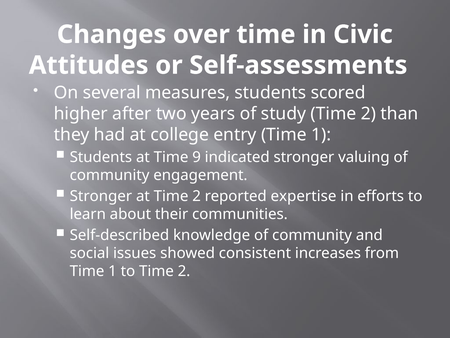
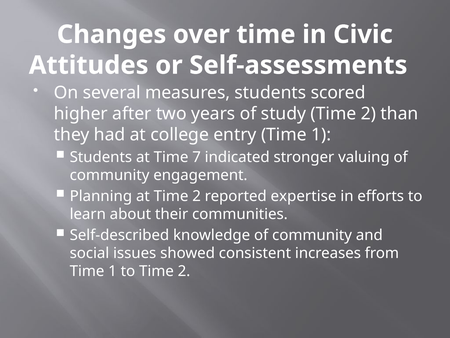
9: 9 -> 7 (197, 157)
Stronger: Stronger -> Planning (101, 196)
